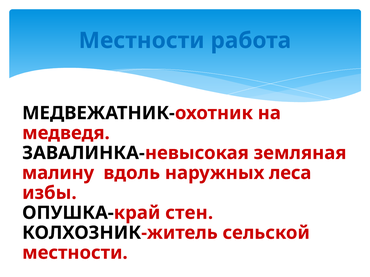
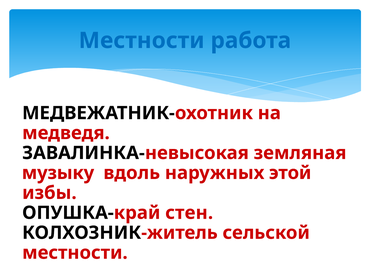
малину: малину -> музыку (58, 173)
леса: леса -> этой (290, 173)
